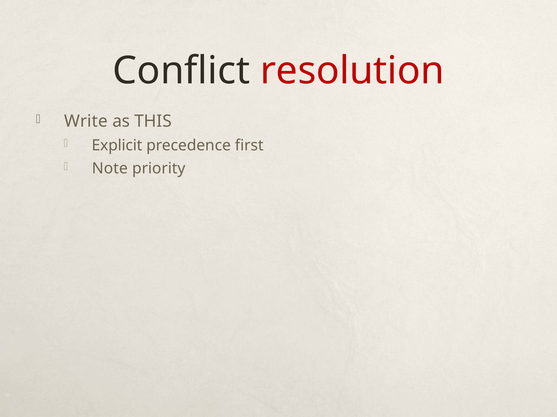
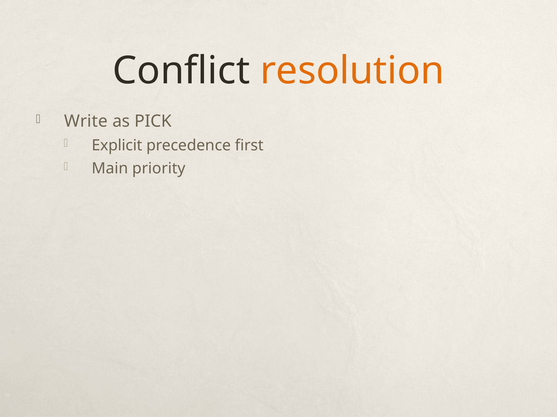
resolution colour: red -> orange (352, 71)
THIS: THIS -> PICK (153, 121)
Note: Note -> Main (110, 169)
